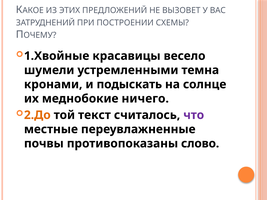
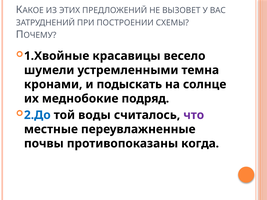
ничего: ничего -> подряд (145, 99)
2.До colour: orange -> blue (37, 115)
текст: текст -> воды (94, 115)
слово: слово -> когда (200, 144)
